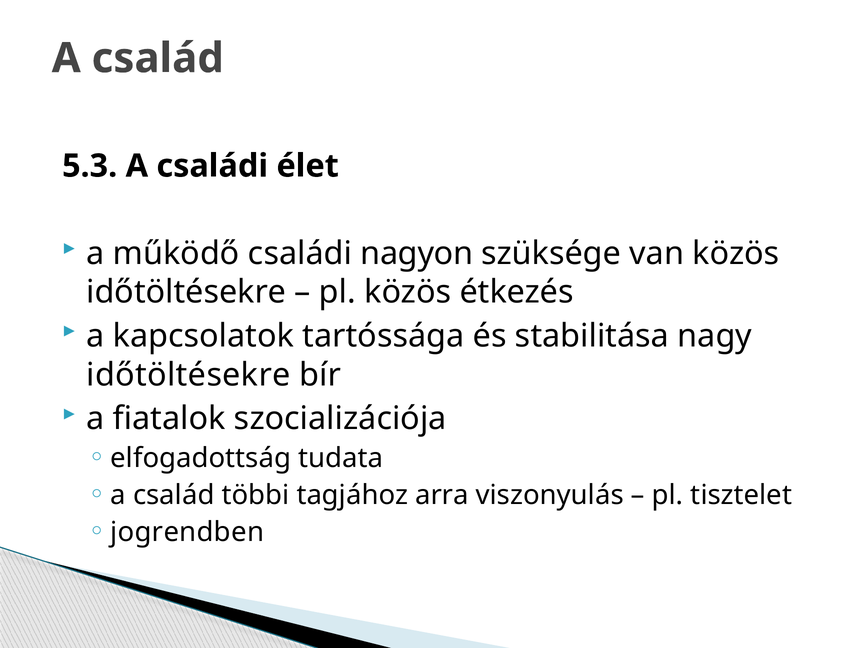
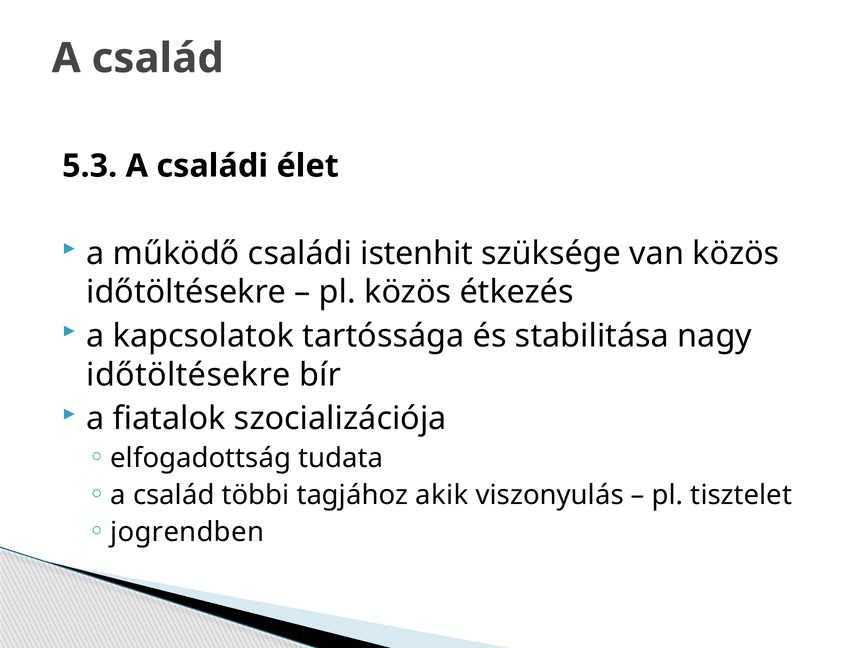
nagyon: nagyon -> istenhit (417, 253)
arra: arra -> akik (442, 495)
